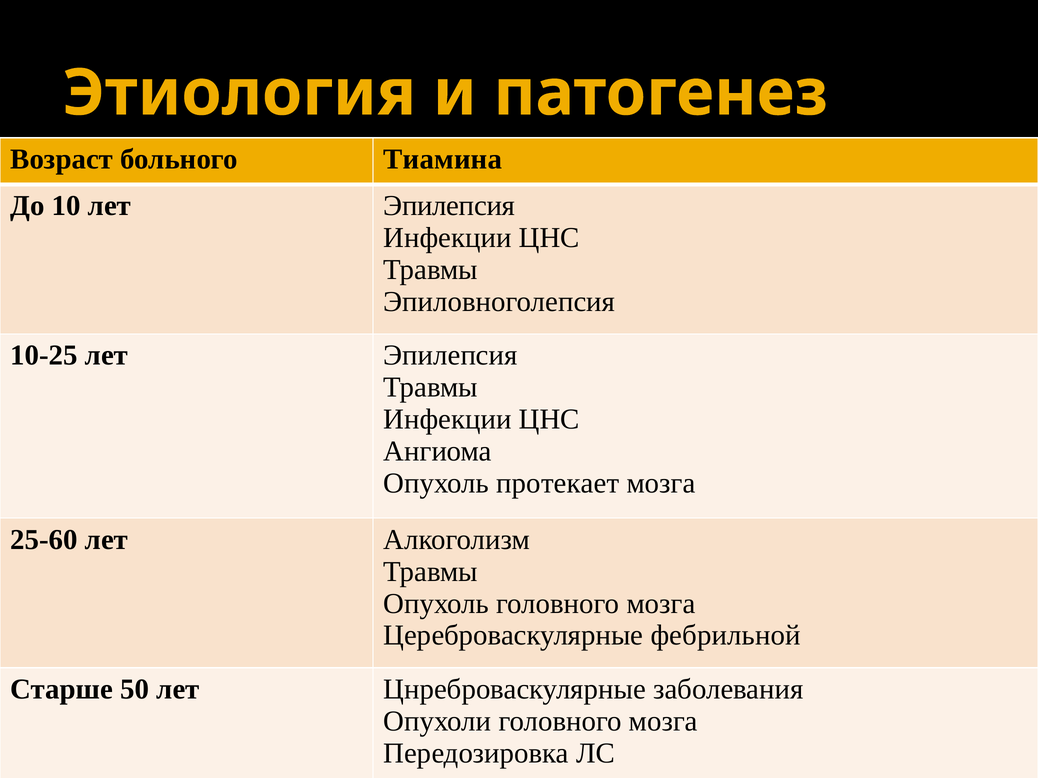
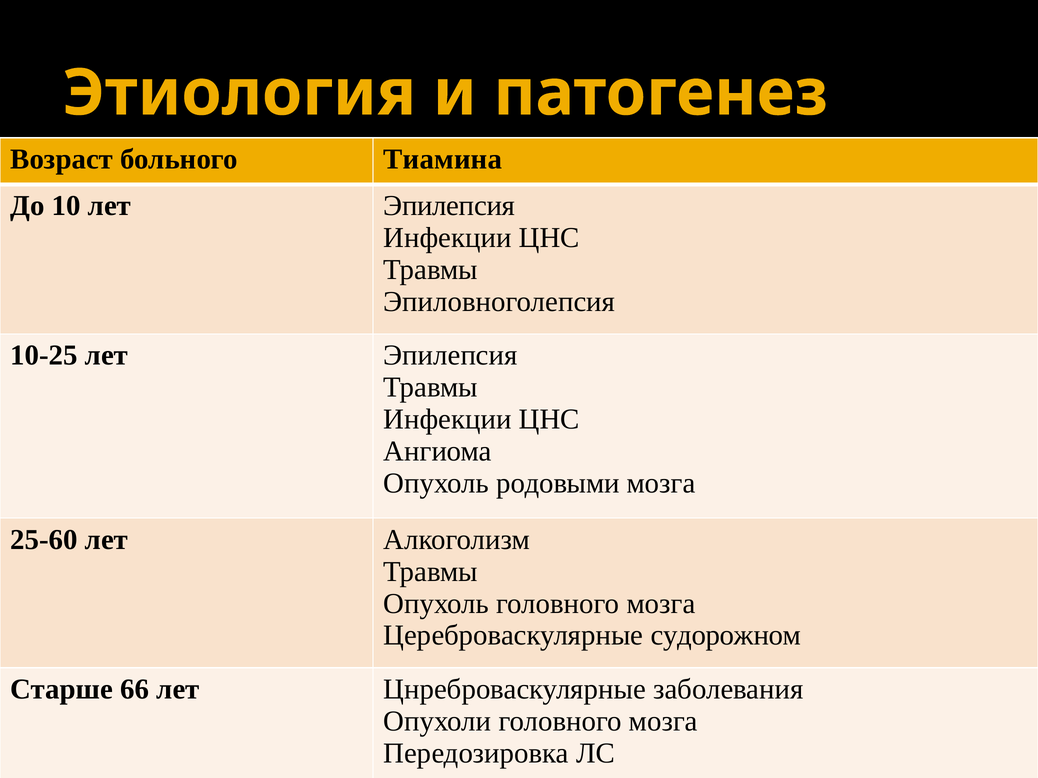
протекает: протекает -> родовыми (558, 484)
фебрильной: фебрильной -> судорожном (726, 636)
50: 50 -> 66 (135, 690)
